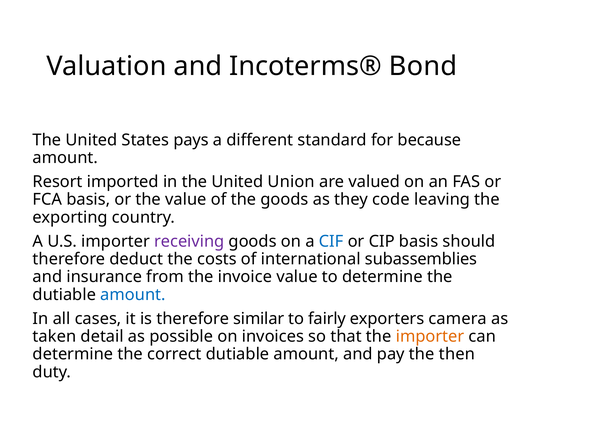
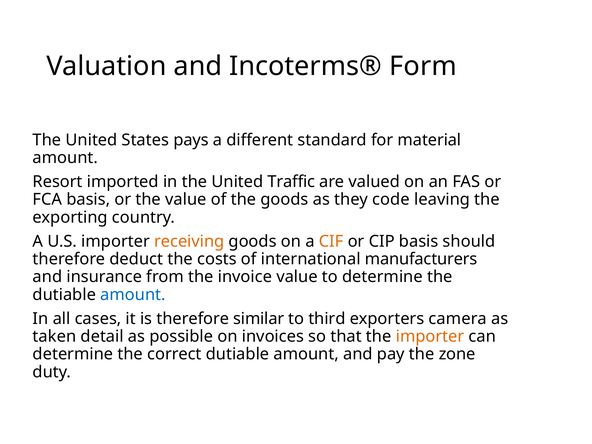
Bond: Bond -> Form (423, 66)
because: because -> material (429, 140)
Union: Union -> Traffic (291, 182)
receiving colour: purple -> orange (189, 241)
CIF colour: blue -> orange (331, 241)
subassemblies: subassemblies -> manufacturers (421, 259)
fairly: fairly -> third (327, 319)
then: then -> zone (457, 354)
